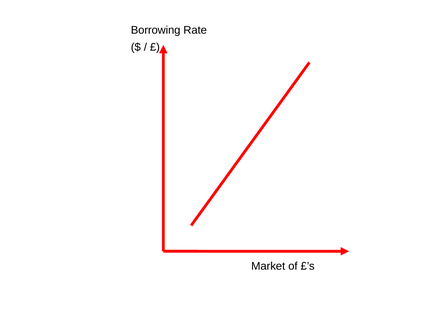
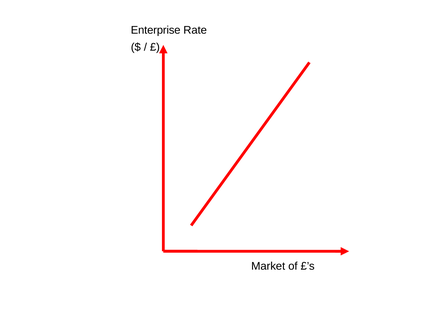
Borrowing: Borrowing -> Enterprise (156, 30)
